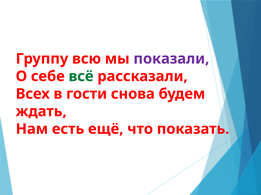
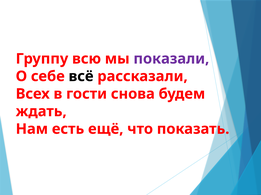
всё colour: green -> black (81, 77)
